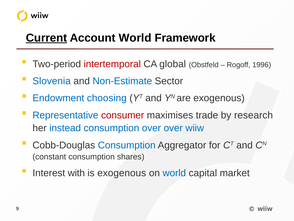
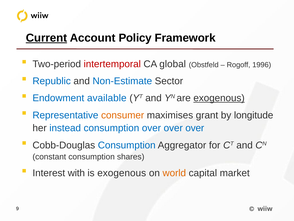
Account World: World -> Policy (135, 38)
Slovenia: Slovenia -> Republic (52, 81)
choosing: choosing -> available (107, 98)
exogenous underline: none -> present (219, 98)
consumer colour: red -> orange (123, 115)
trade: trade -> grant (207, 115)
research: research -> longitude (254, 115)
wiiw: wiiw -> over (195, 128)
world colour: blue -> orange (174, 173)
